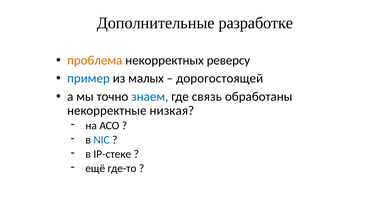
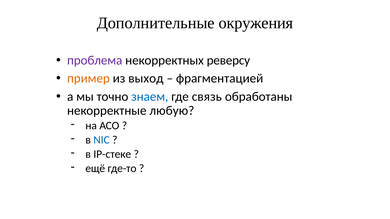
разработке: разработке -> окружения (256, 23)
проблема colour: orange -> purple (95, 60)
пример colour: blue -> orange (88, 79)
малых: малых -> выход (146, 79)
дорогостоящей: дорогостоящей -> фрагментацией (220, 79)
низкая: низкая -> любую (172, 111)
